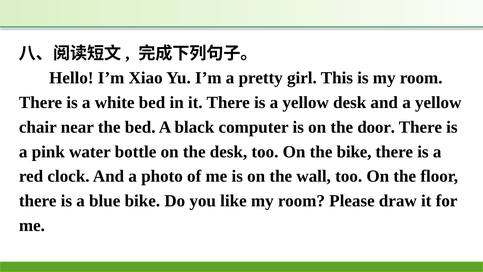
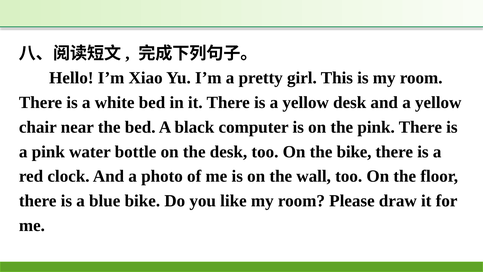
the door: door -> pink (376, 127)
